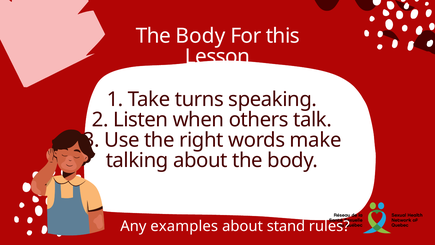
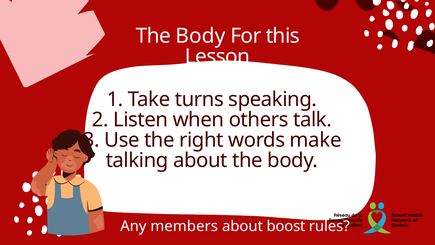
examples: examples -> members (184, 226)
stand: stand -> boost (286, 226)
